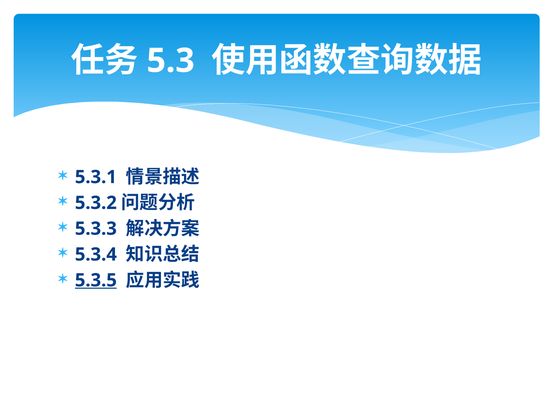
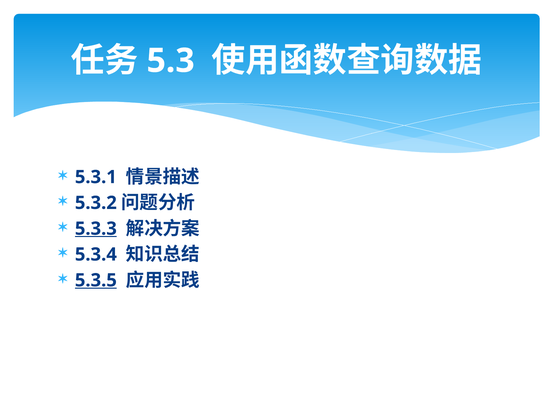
5.3.3 underline: none -> present (96, 229)
